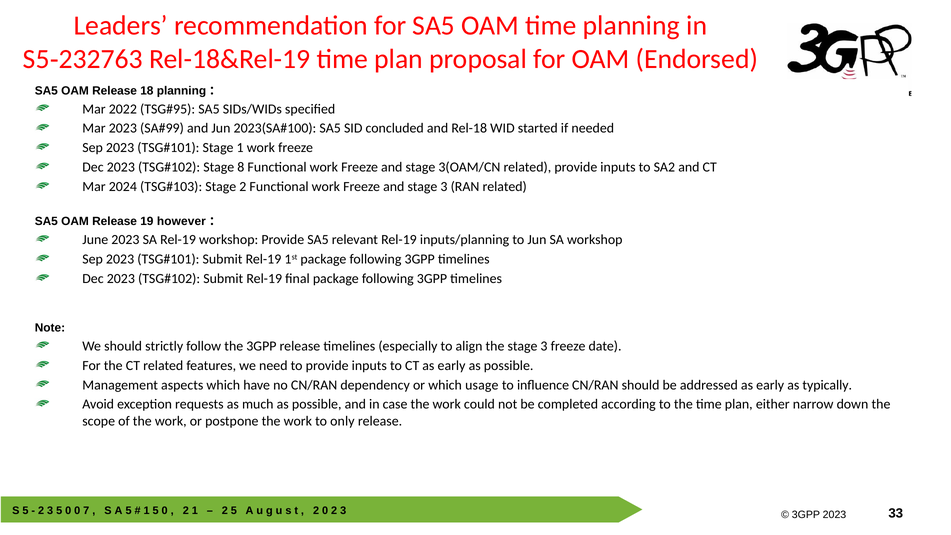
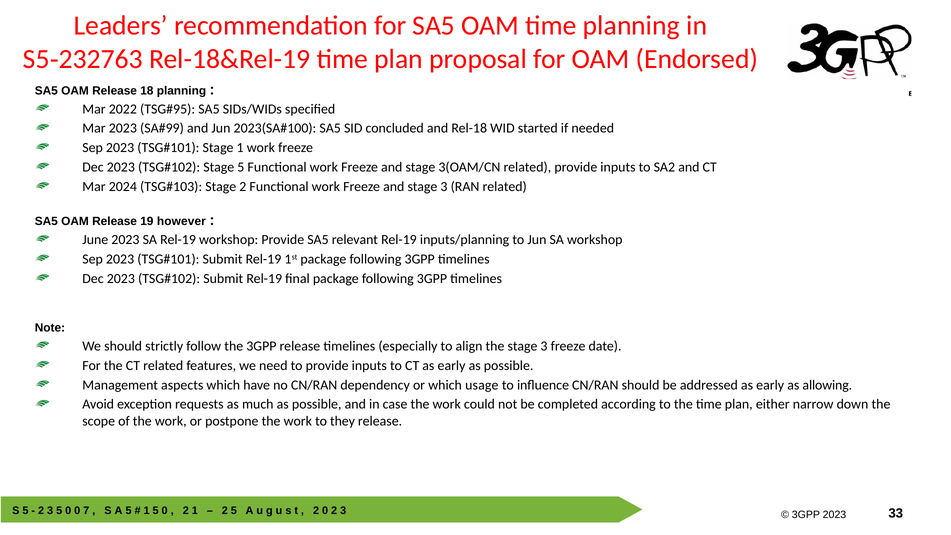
Stage 8: 8 -> 5 (241, 167)
typically: typically -> allowing (827, 385)
only: only -> they (343, 421)
